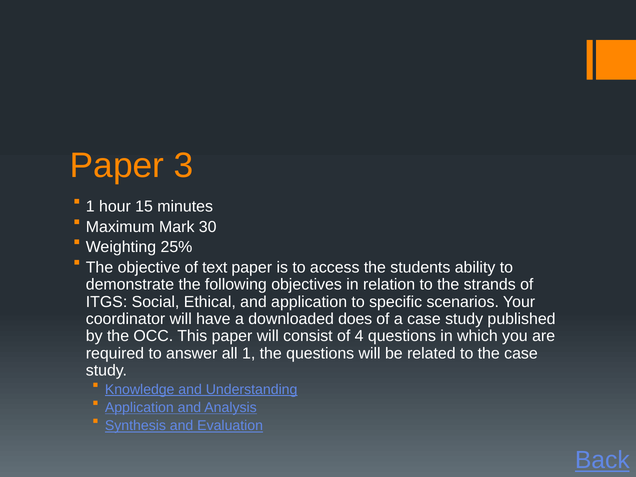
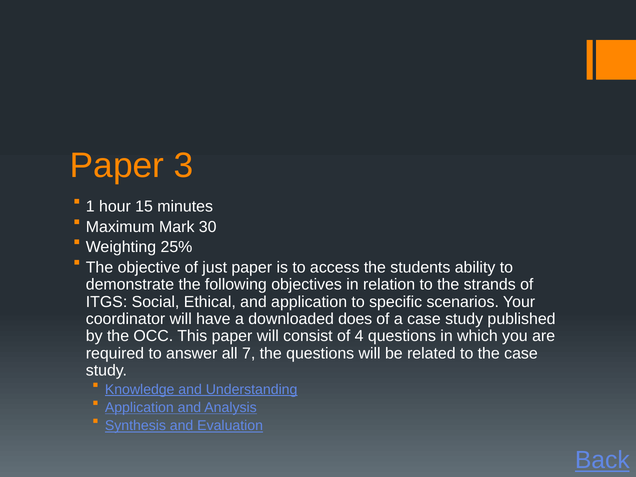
text: text -> just (215, 267)
all 1: 1 -> 7 (249, 353)
